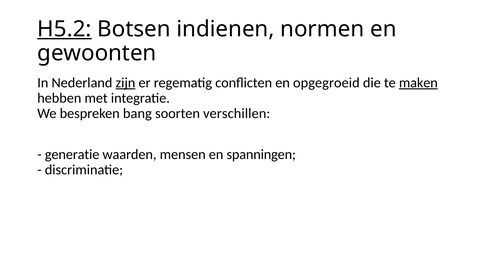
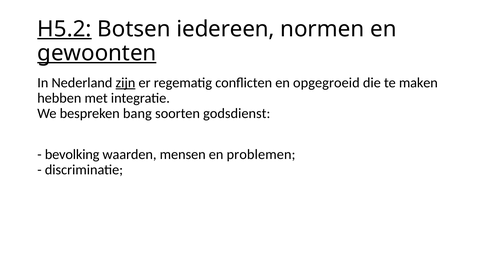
indienen: indienen -> iedereen (226, 29)
gewoonten underline: none -> present (97, 53)
maken underline: present -> none (418, 83)
verschillen: verschillen -> godsdienst (237, 113)
generatie: generatie -> bevolking (72, 154)
spanningen: spanningen -> problemen (261, 154)
